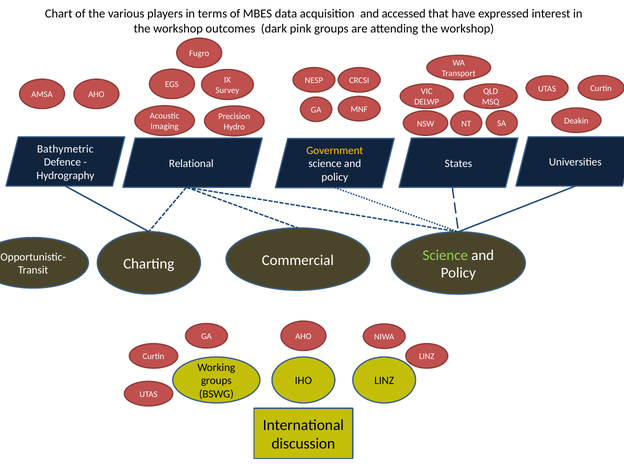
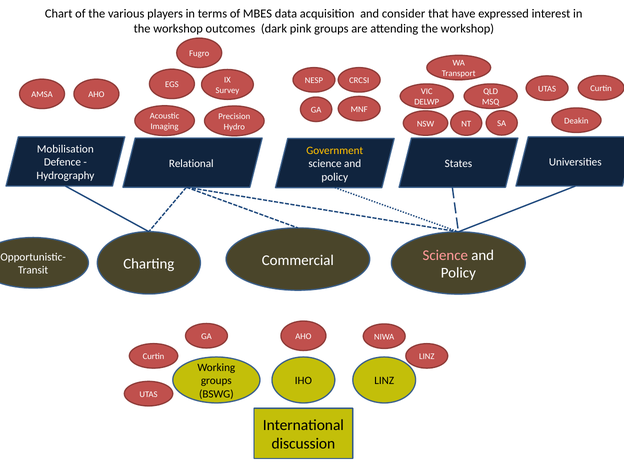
accessed: accessed -> consider (404, 14)
Bathymetric: Bathymetric -> Mobilisation (65, 149)
Science colour: light green -> pink (445, 255)
